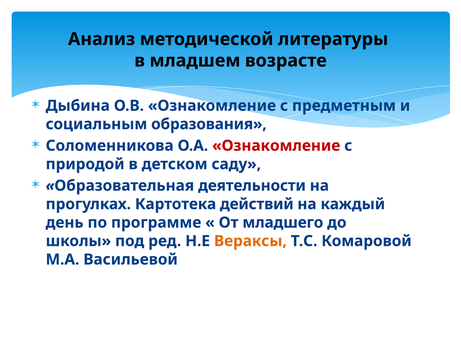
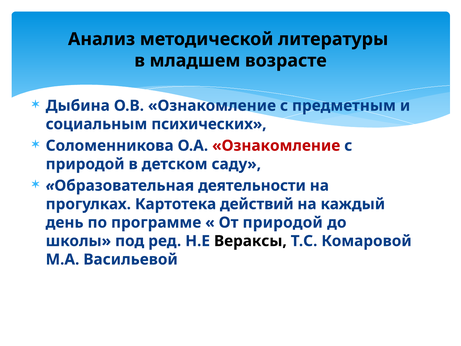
образования: образования -> психических (209, 124)
От младшего: младшего -> природой (283, 222)
Вераксы colour: orange -> black (250, 241)
